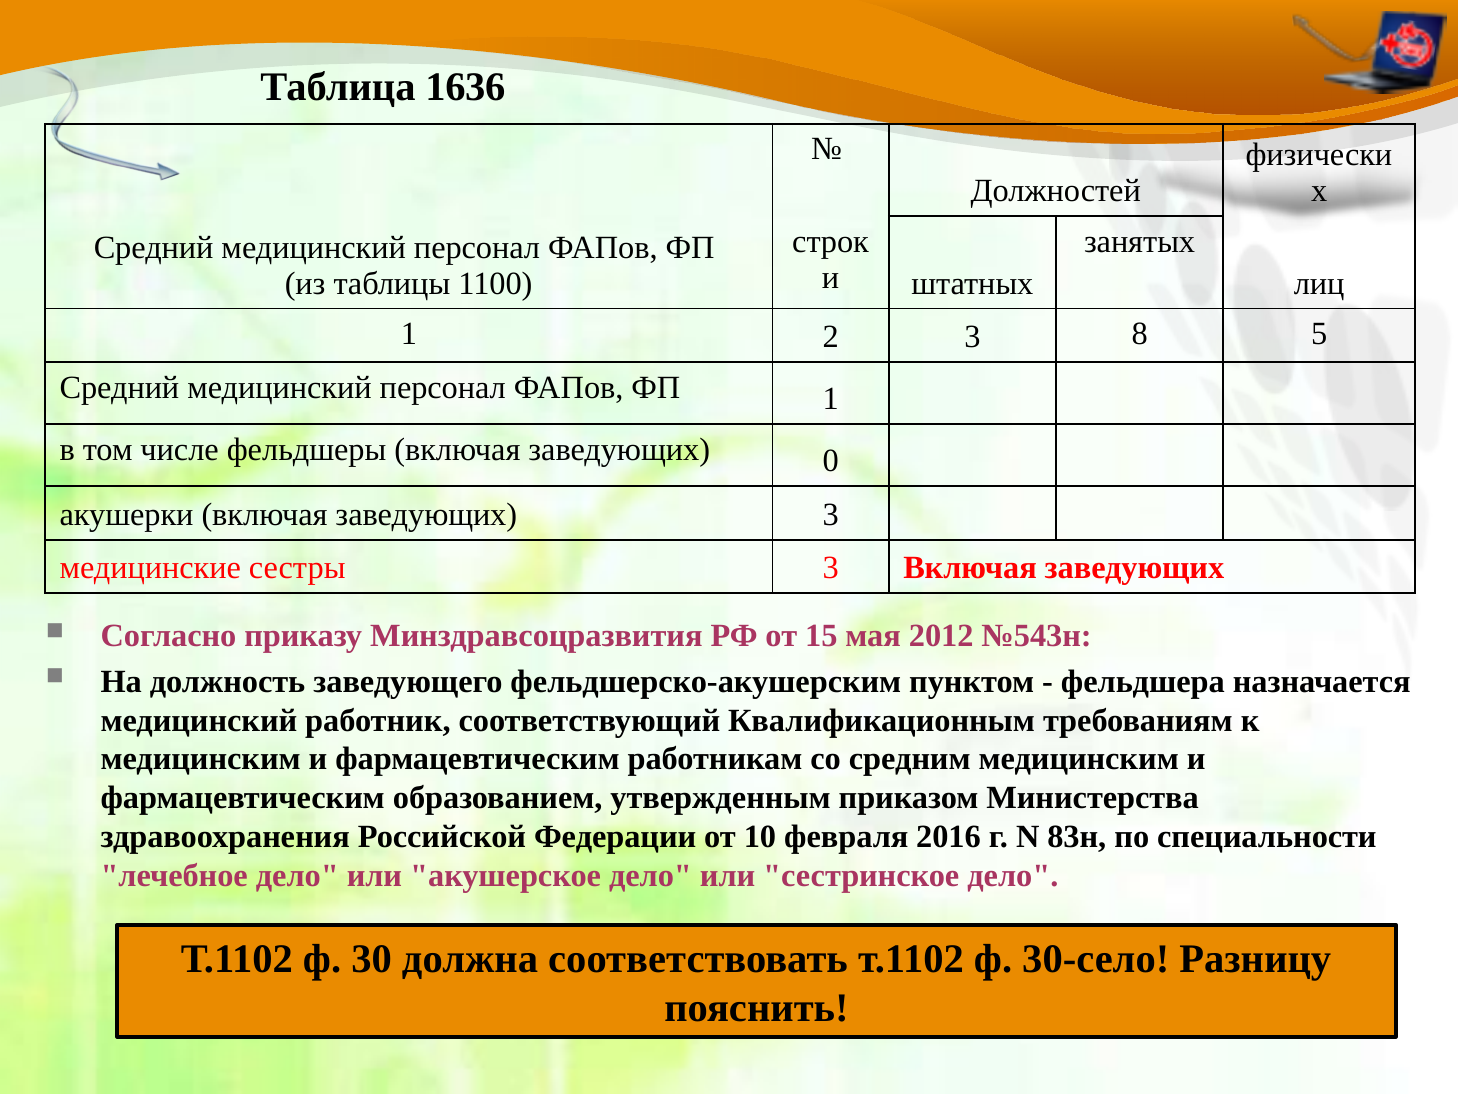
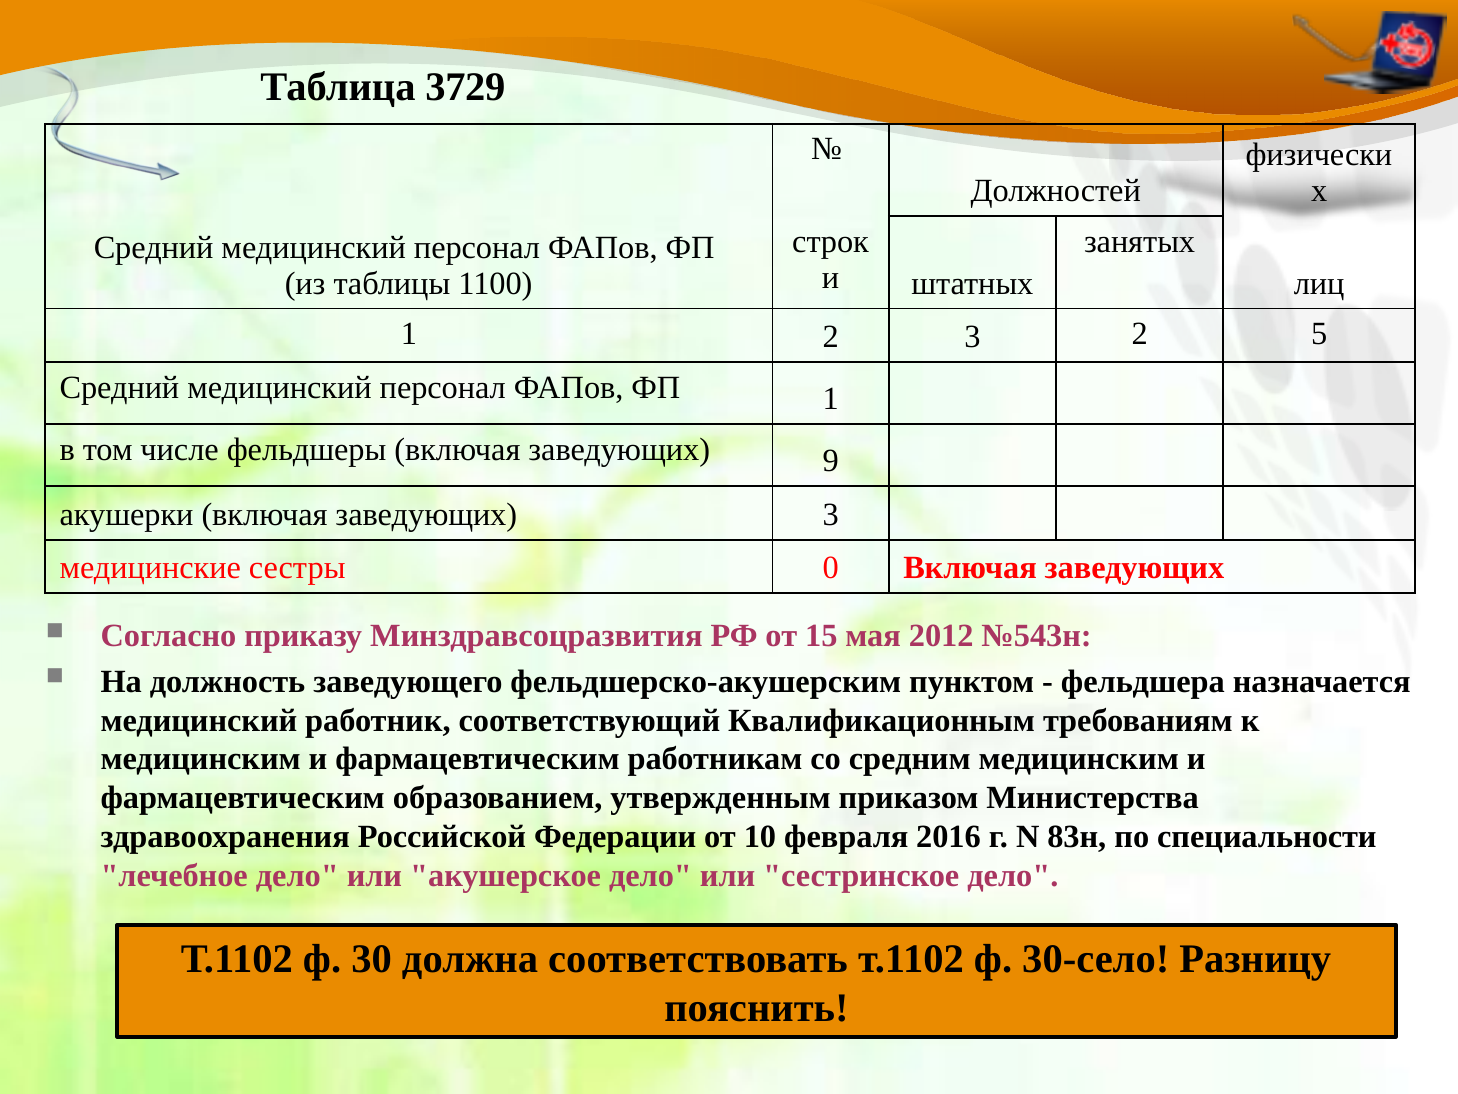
1636: 1636 -> 3729 (465, 87)
3 8: 8 -> 2 (1140, 334)
0: 0 -> 9 (831, 461)
сестры 3: 3 -> 0 (831, 568)
